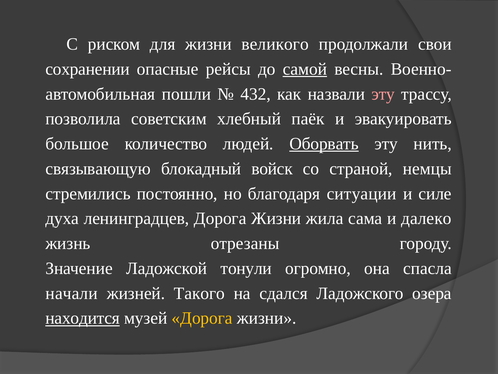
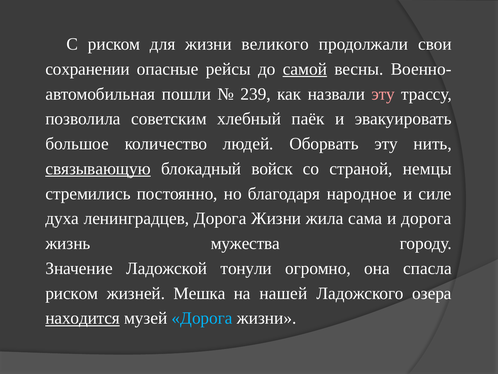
432: 432 -> 239 (256, 94)
Оборвать underline: present -> none (324, 144)
связывающую underline: none -> present (98, 169)
ситуации: ситуации -> народное (362, 193)
и далеко: далеко -> дорога (426, 218)
отрезаны: отрезаны -> мужества (245, 243)
начали: начали -> риском (72, 293)
Такого: Такого -> Мешка (200, 293)
сдался: сдался -> нашей (283, 293)
Дорога colour: yellow -> light blue (202, 318)
